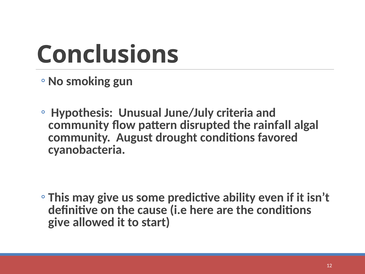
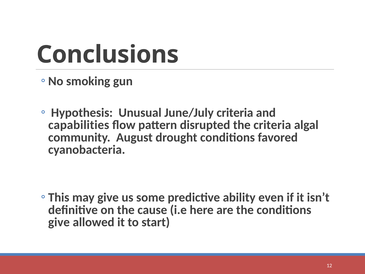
community: community -> capabilities (79, 125)
the rainfall: rainfall -> criteria (272, 125)
